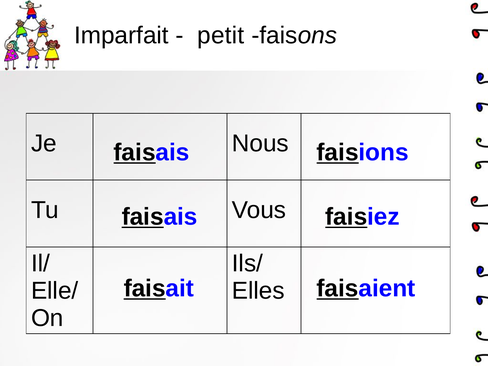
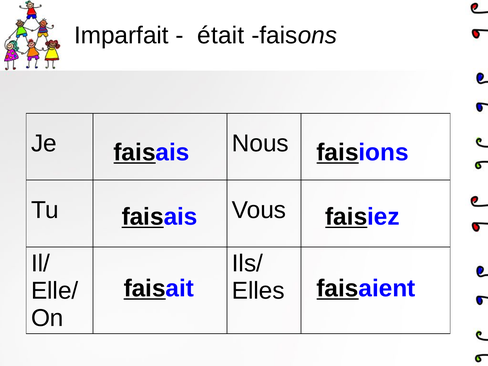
petit: petit -> était (221, 36)
